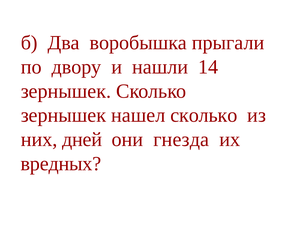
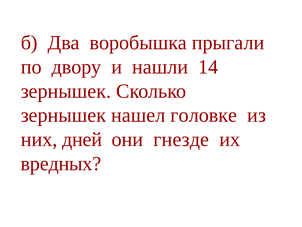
нашел сколько: сколько -> головке (204, 115)
гнезда: гнезда -> гнезде (181, 139)
